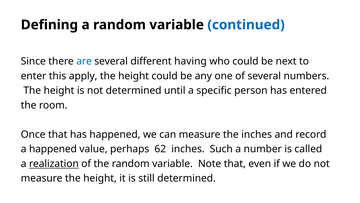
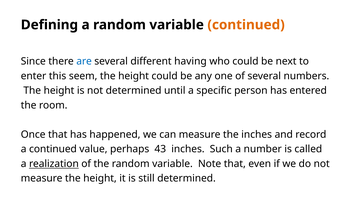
continued colour: blue -> orange (246, 25)
apply: apply -> seem (83, 76)
a happened: happened -> continued (53, 149)
62: 62 -> 43 (160, 149)
